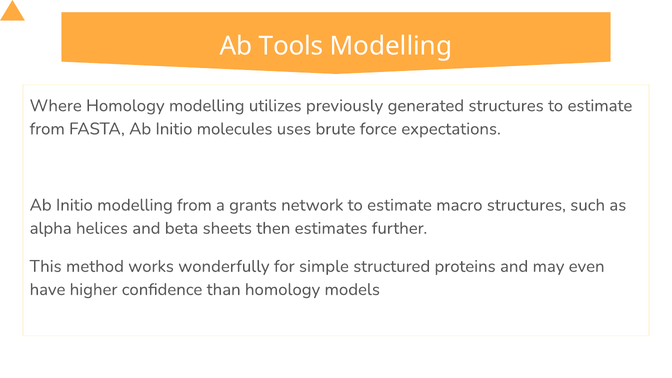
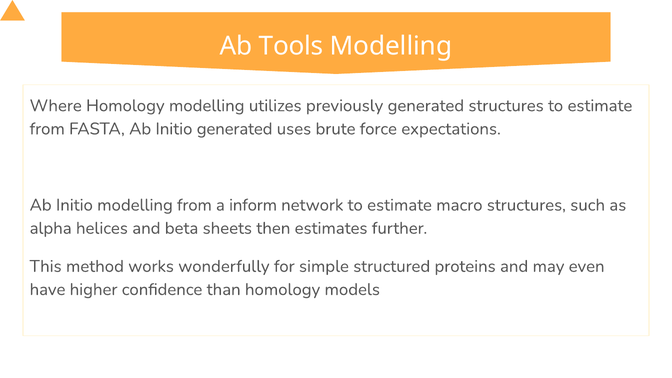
Initio molecules: molecules -> generated (235, 129)
grants: grants -> inform (253, 205)
